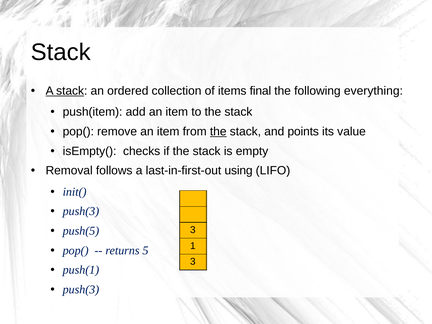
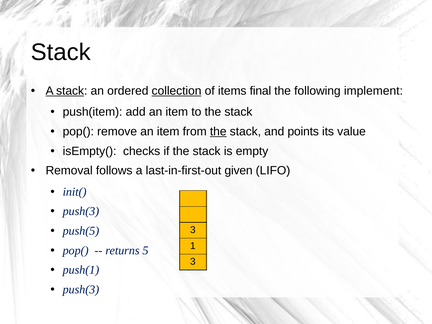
collection underline: none -> present (177, 91)
everything: everything -> implement (373, 91)
using: using -> given (239, 171)
